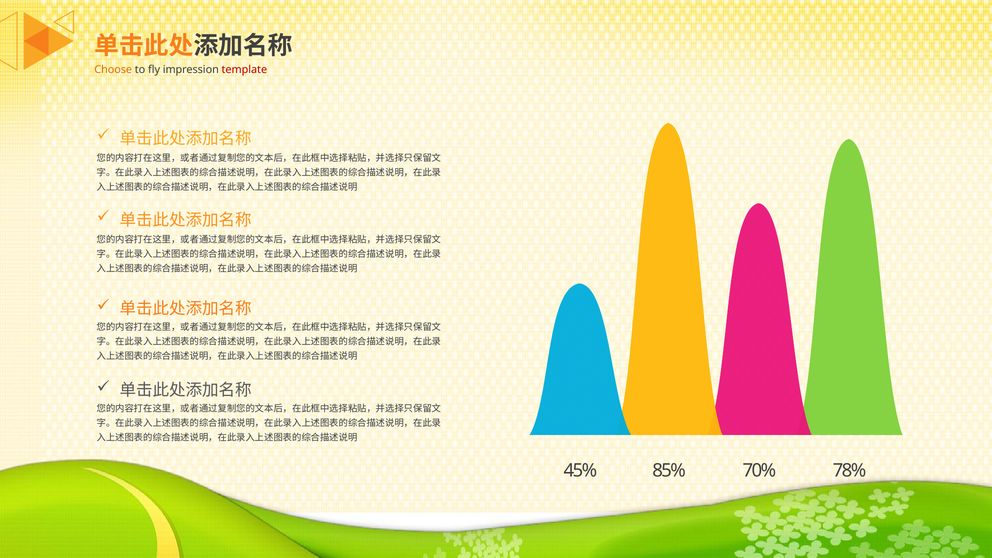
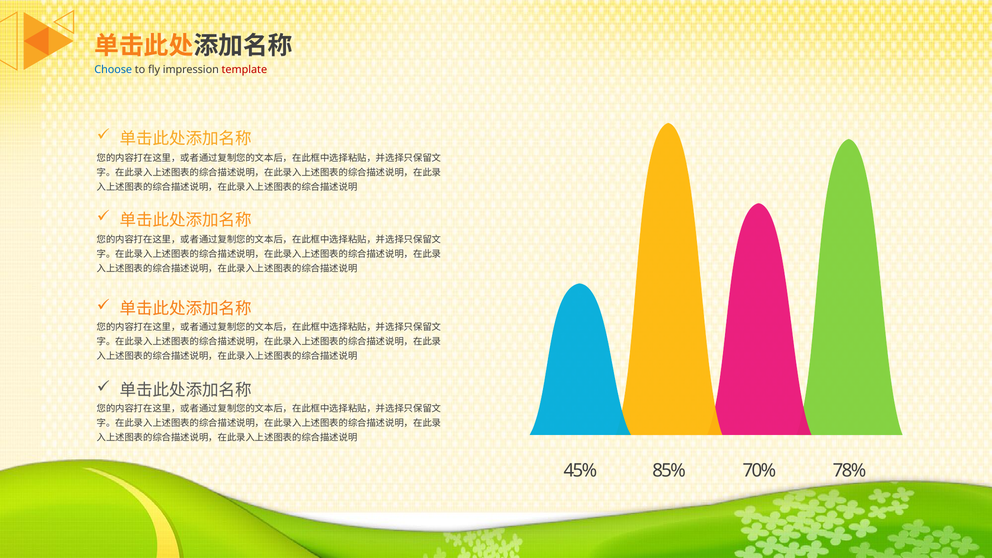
Choose colour: orange -> blue (113, 70)
